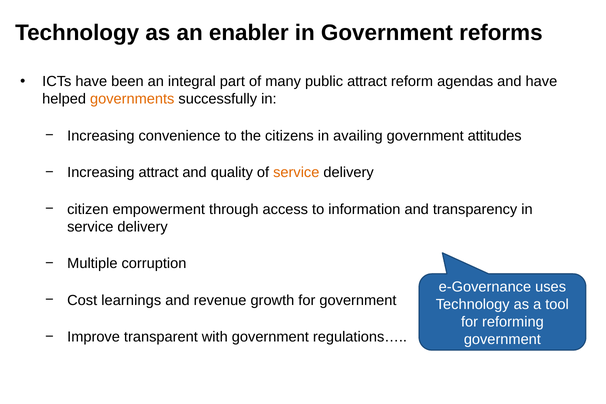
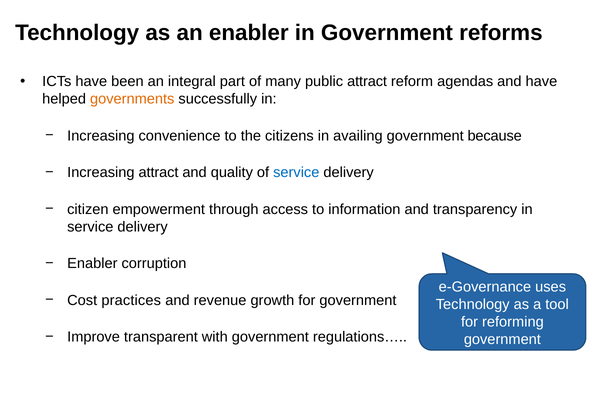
attitudes: attitudes -> because (495, 136)
service colour: orange -> blue (296, 173)
Multiple: Multiple -> Enabler (92, 264)
learnings: learnings -> practices (131, 300)
